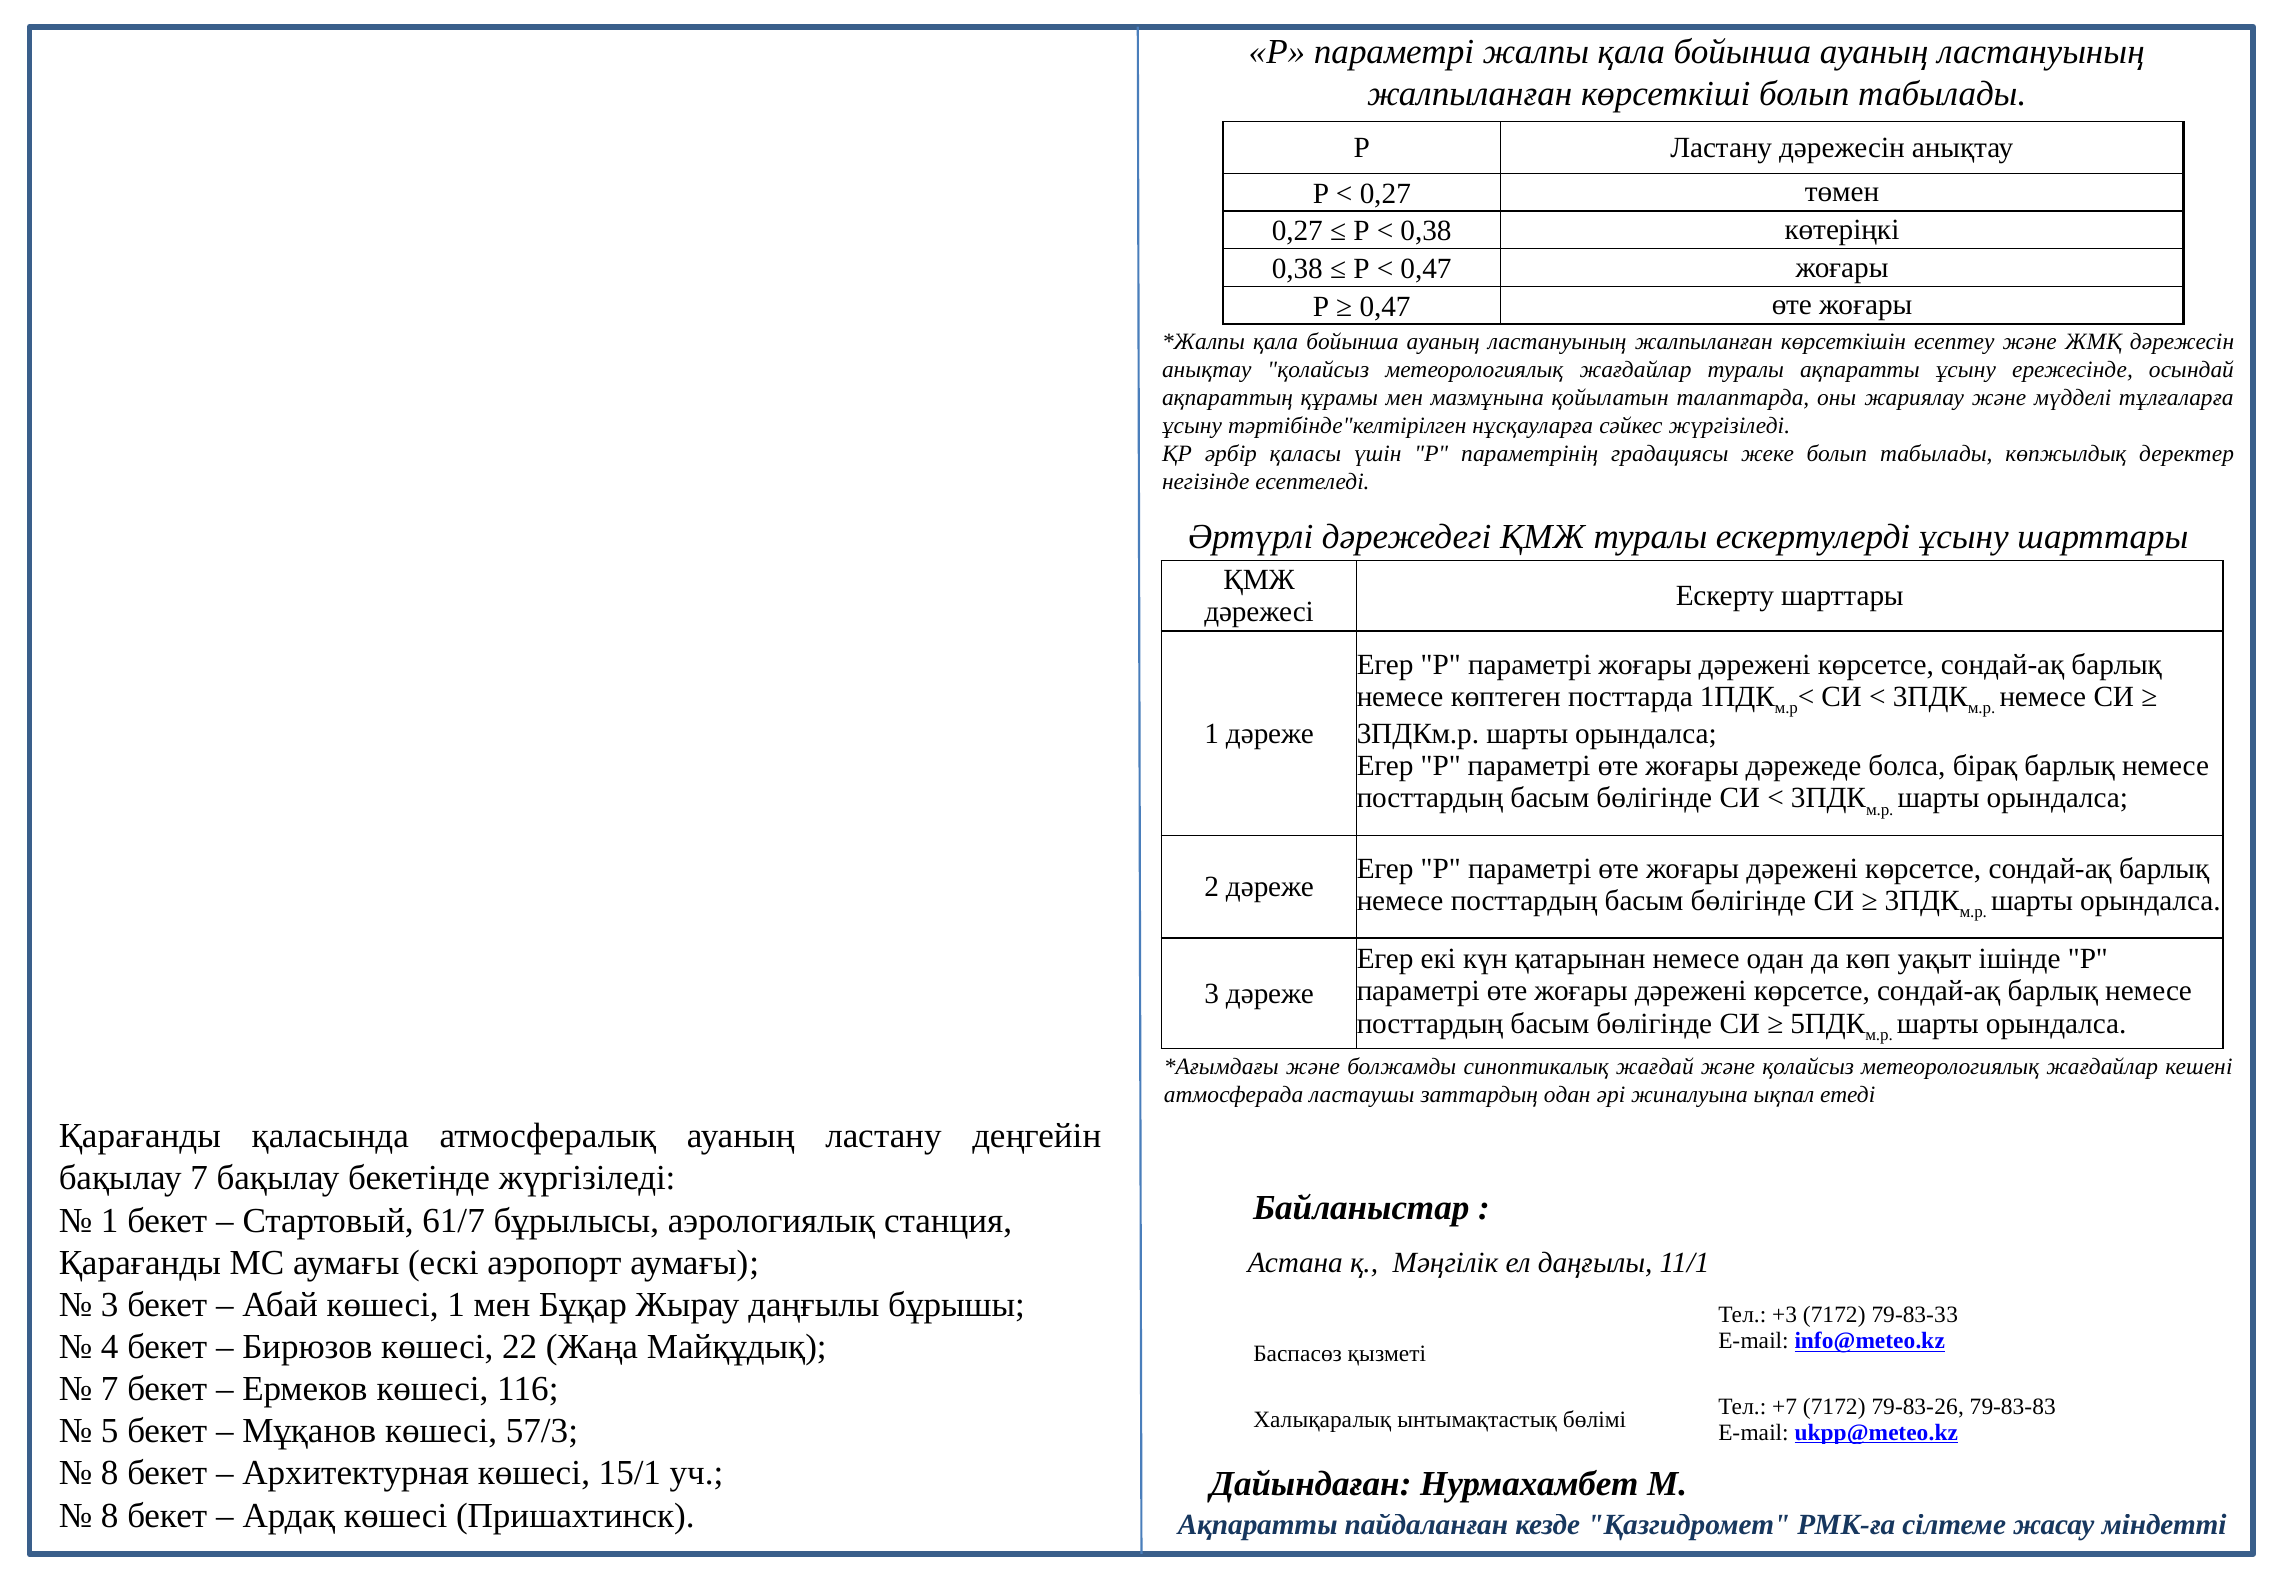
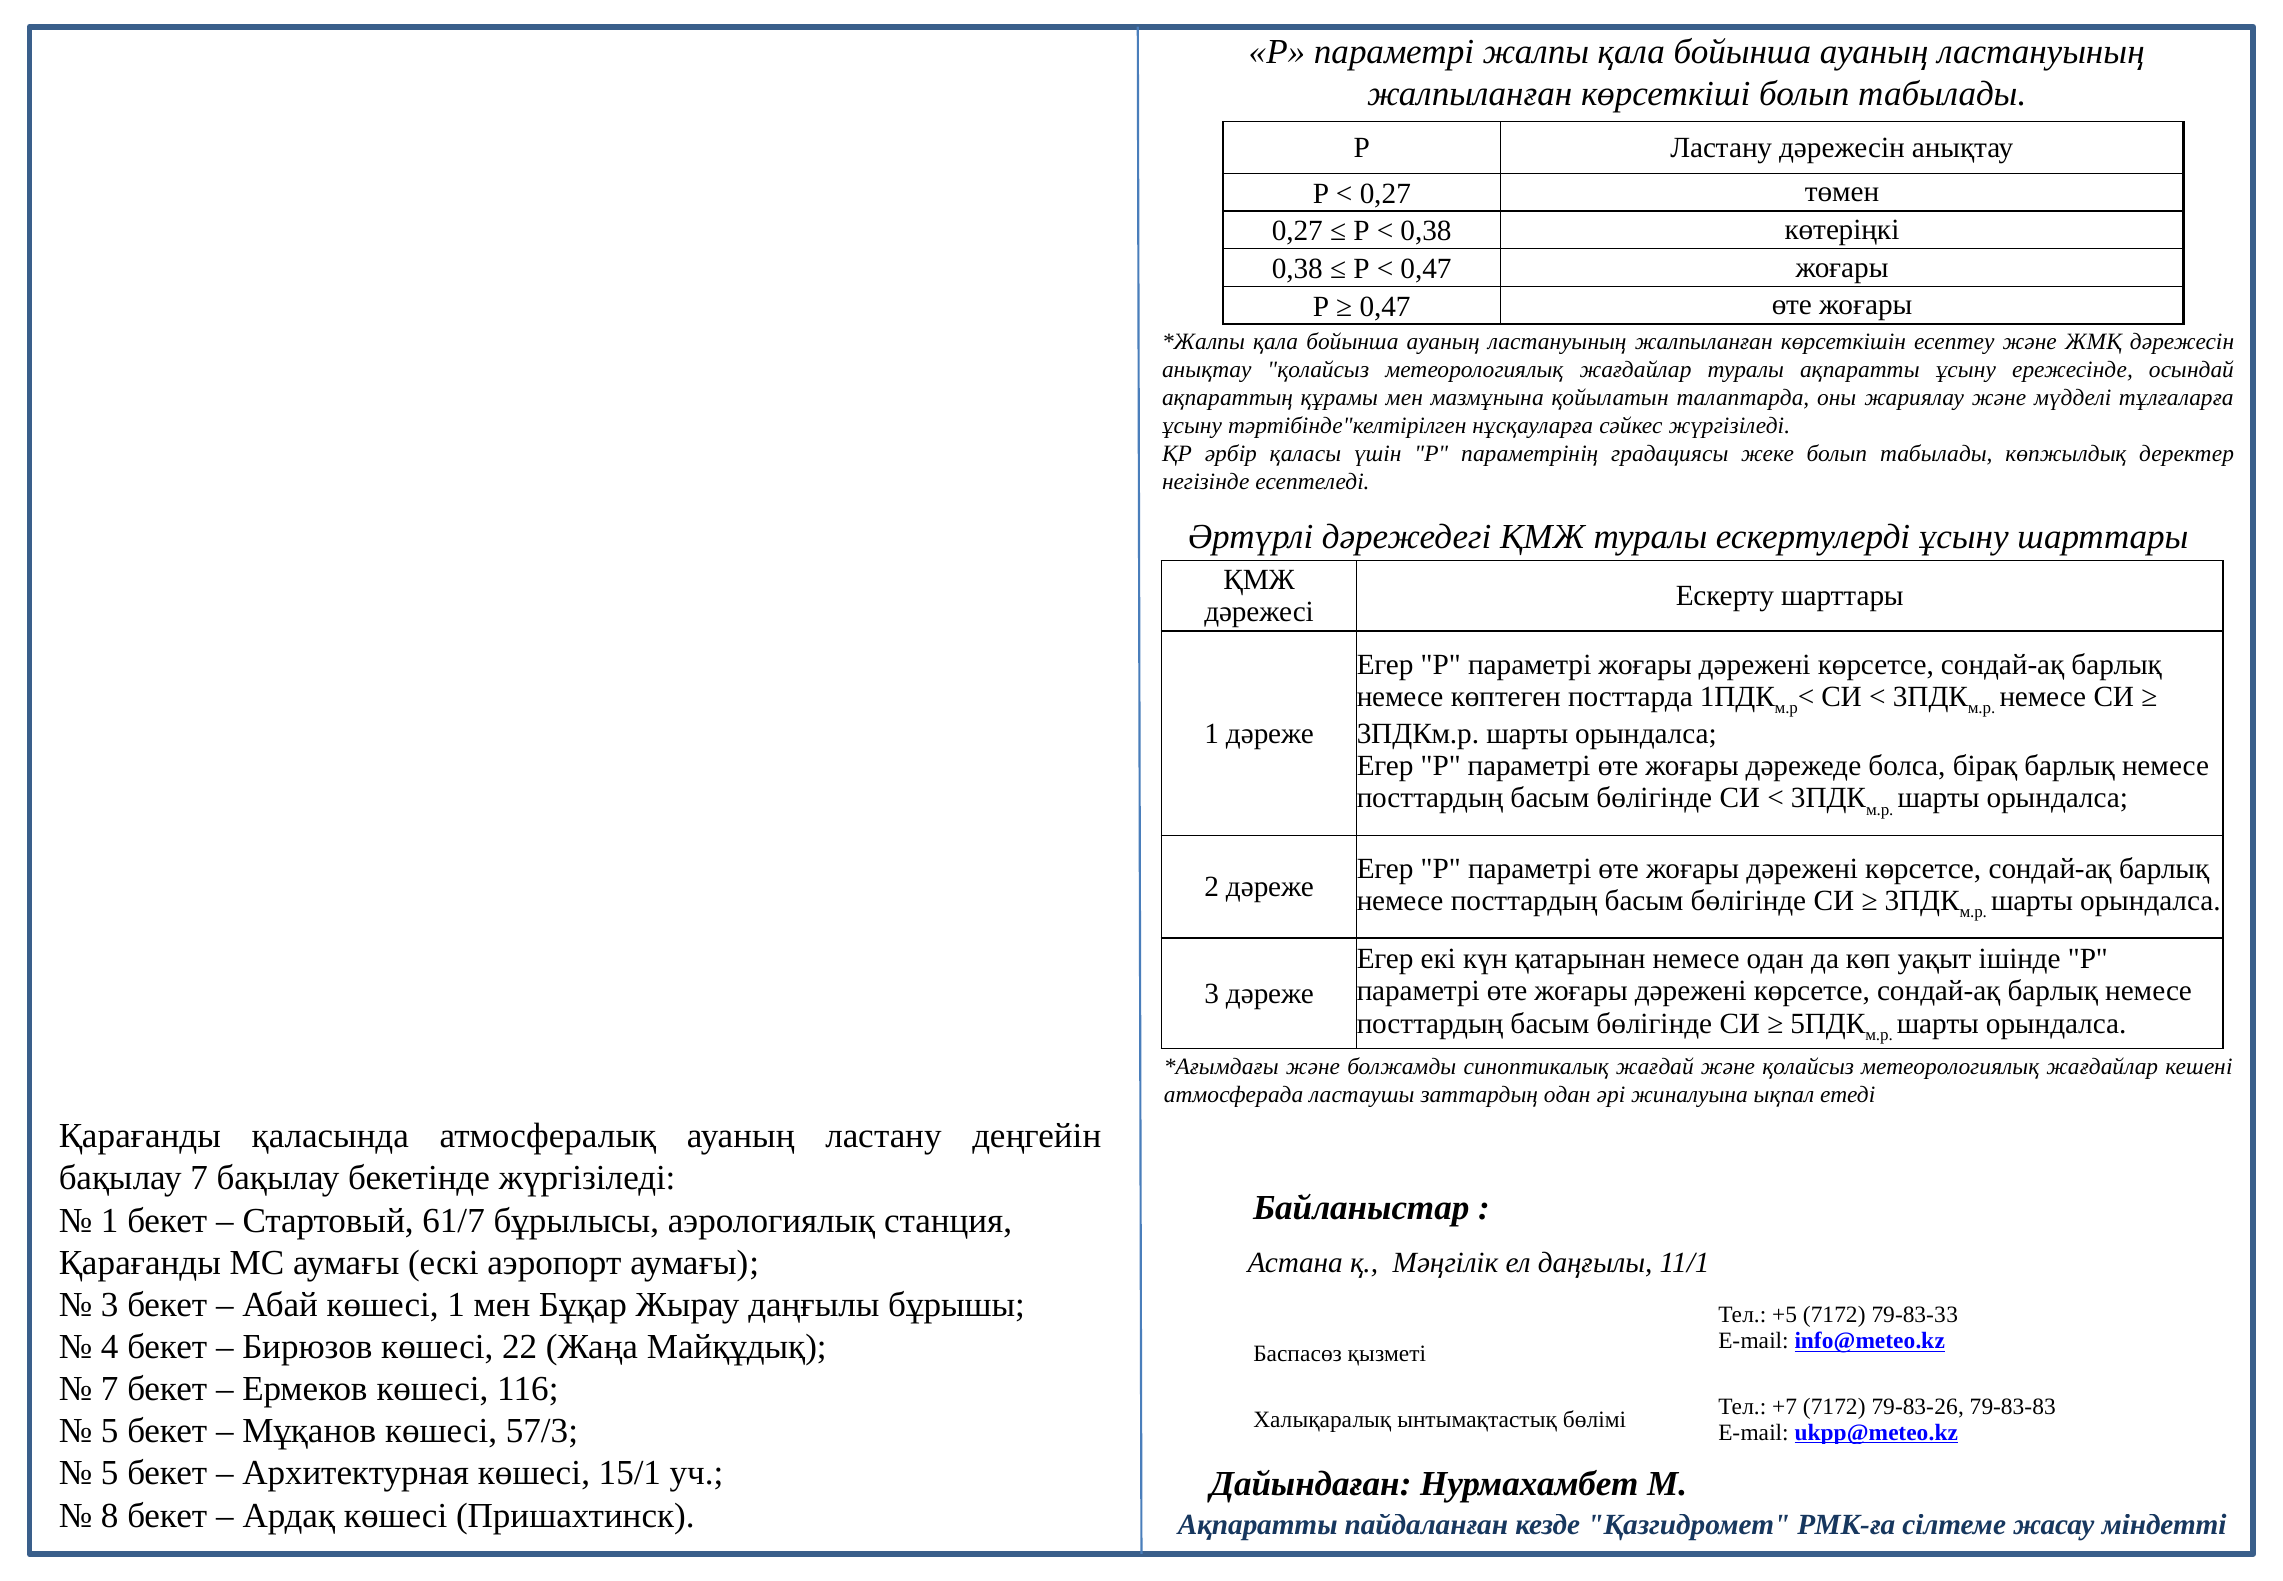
+3: +3 -> +5 (1785, 1315)
8: 8 -> 5 (110, 1473)
